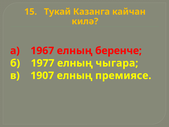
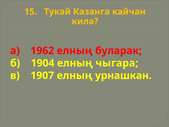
1967: 1967 -> 1962 (42, 51)
беренче: беренче -> буларак (118, 51)
1977: 1977 -> 1904 (43, 63)
премиясе: премиясе -> урнашкан (123, 75)
